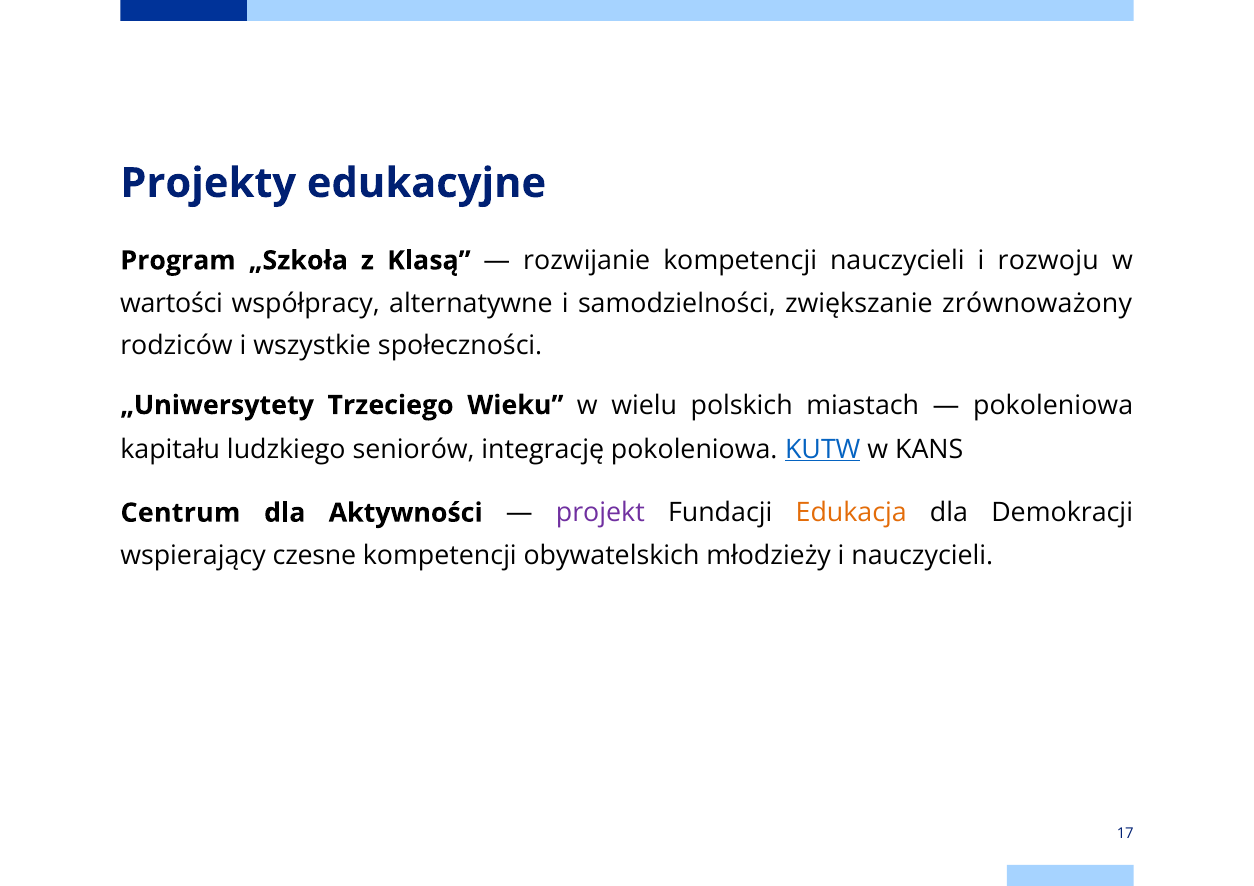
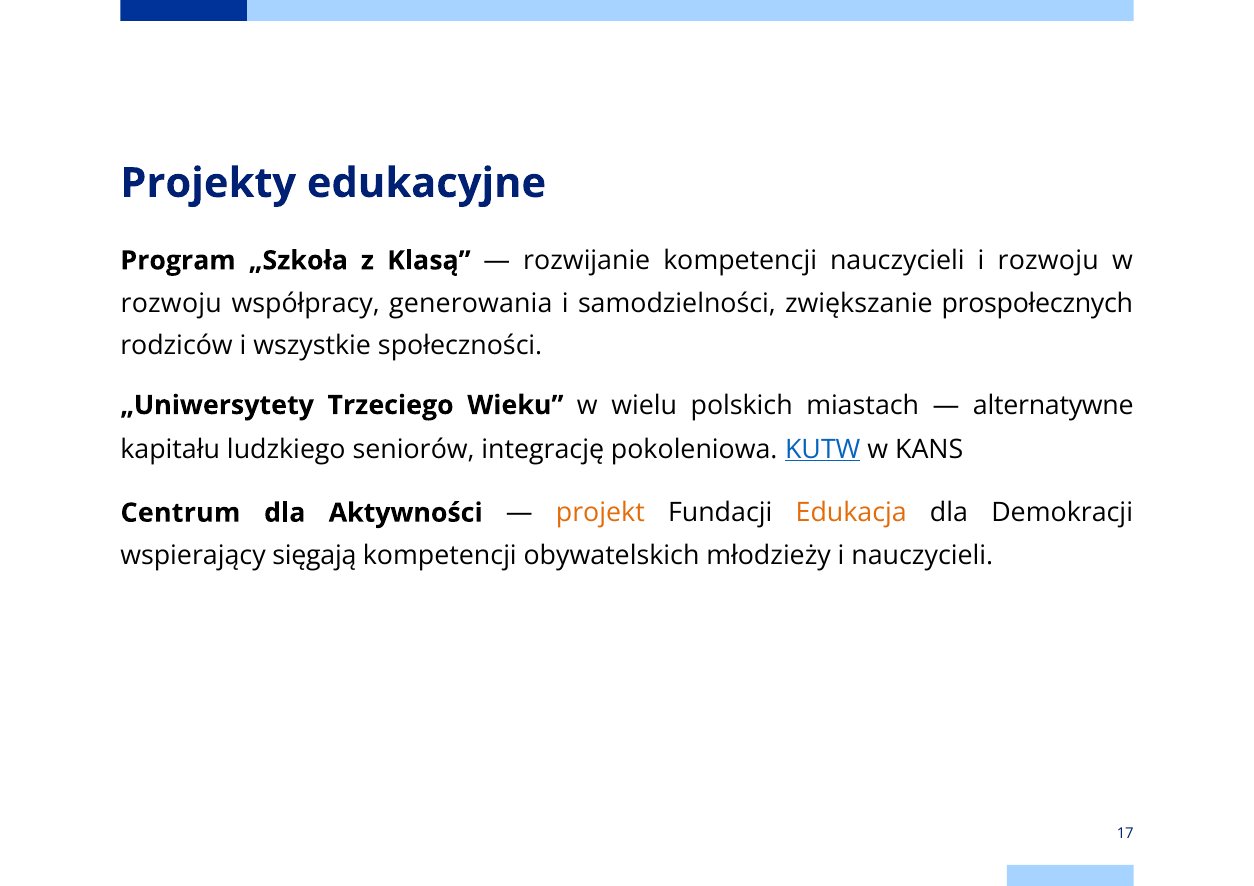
wartości: wartości -> rozwoju (171, 304)
alternatywne: alternatywne -> generowania (471, 304)
zrównoważony: zrównoważony -> prospołecznych (1037, 304)
pokoleniowa: pokoleniowa -> alternatywne (1053, 406)
projekt colour: purple -> orange (600, 513)
czesne: czesne -> sięgają (314, 556)
